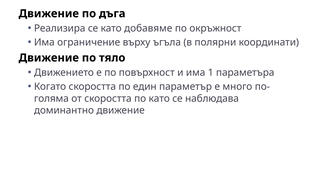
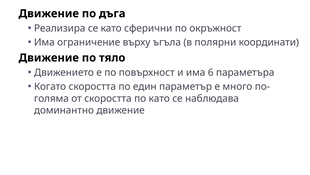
добавяме: добавяме -> сферични (148, 28)
1: 1 -> 6 (211, 72)
